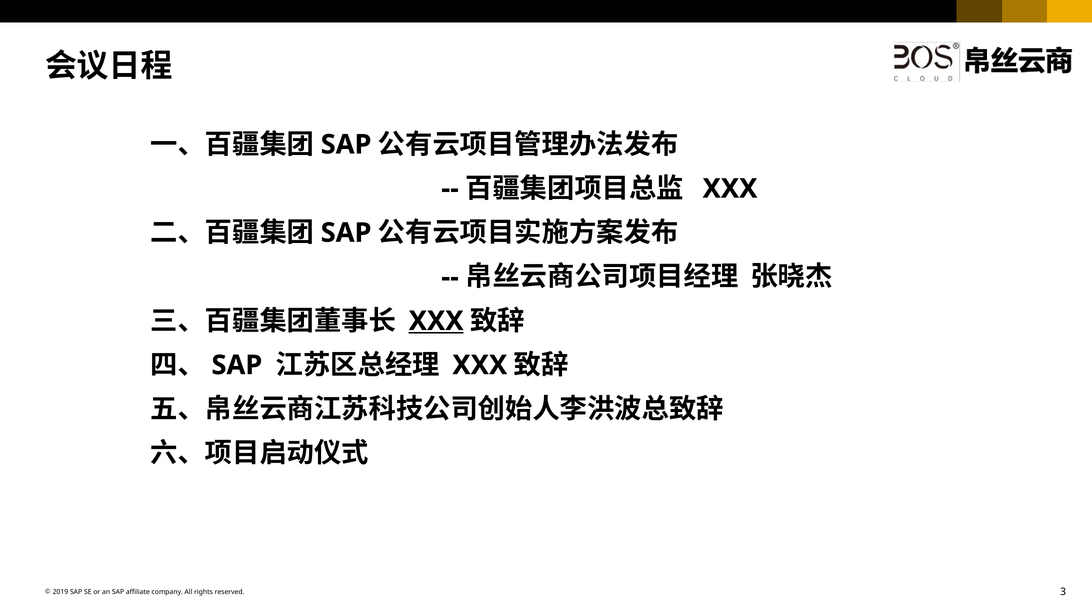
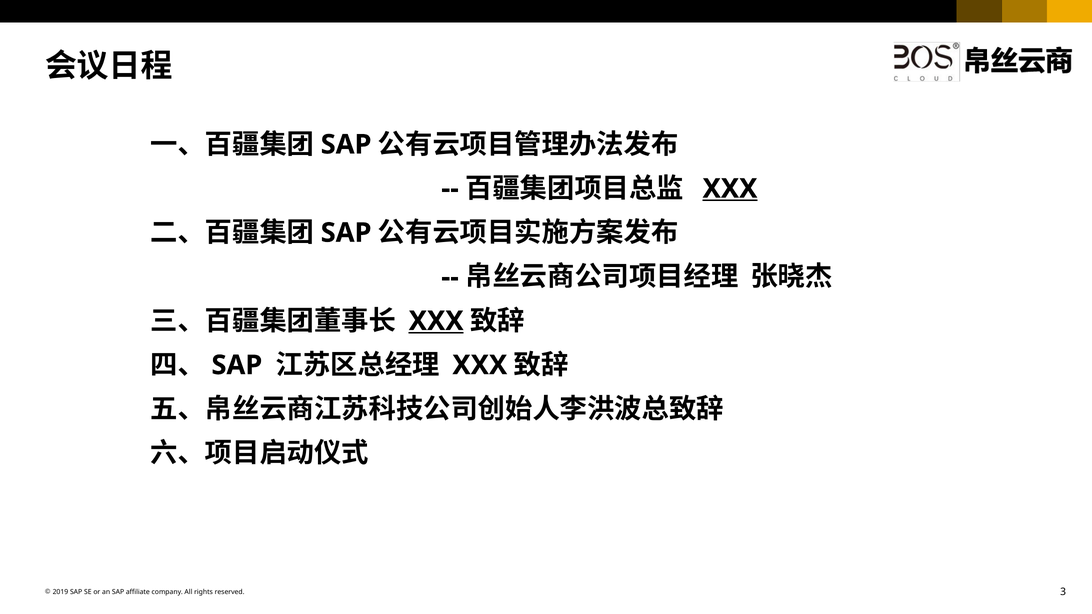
XXX underline: none -> present (730, 189)
